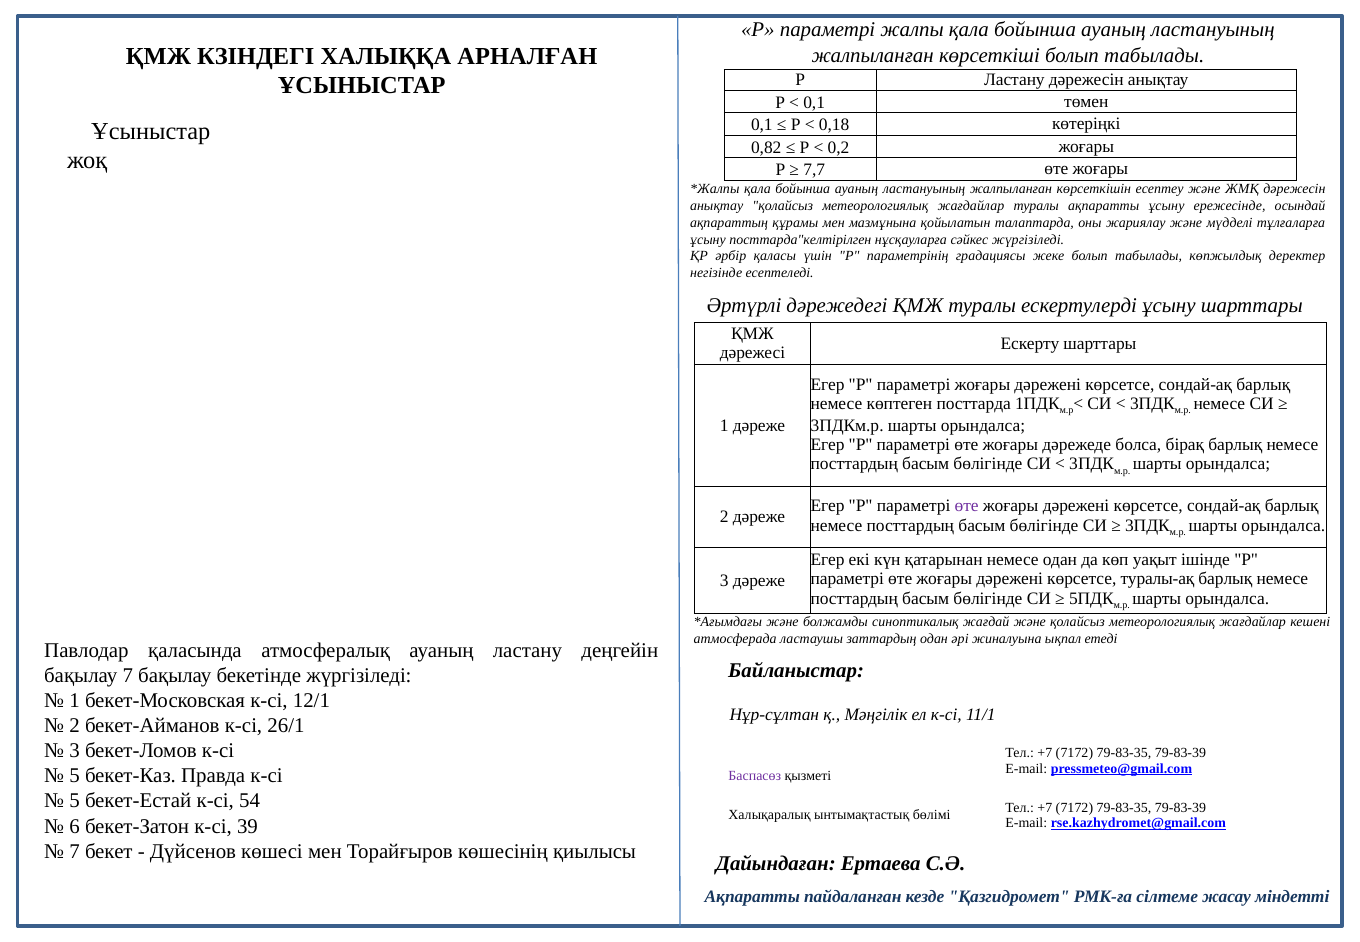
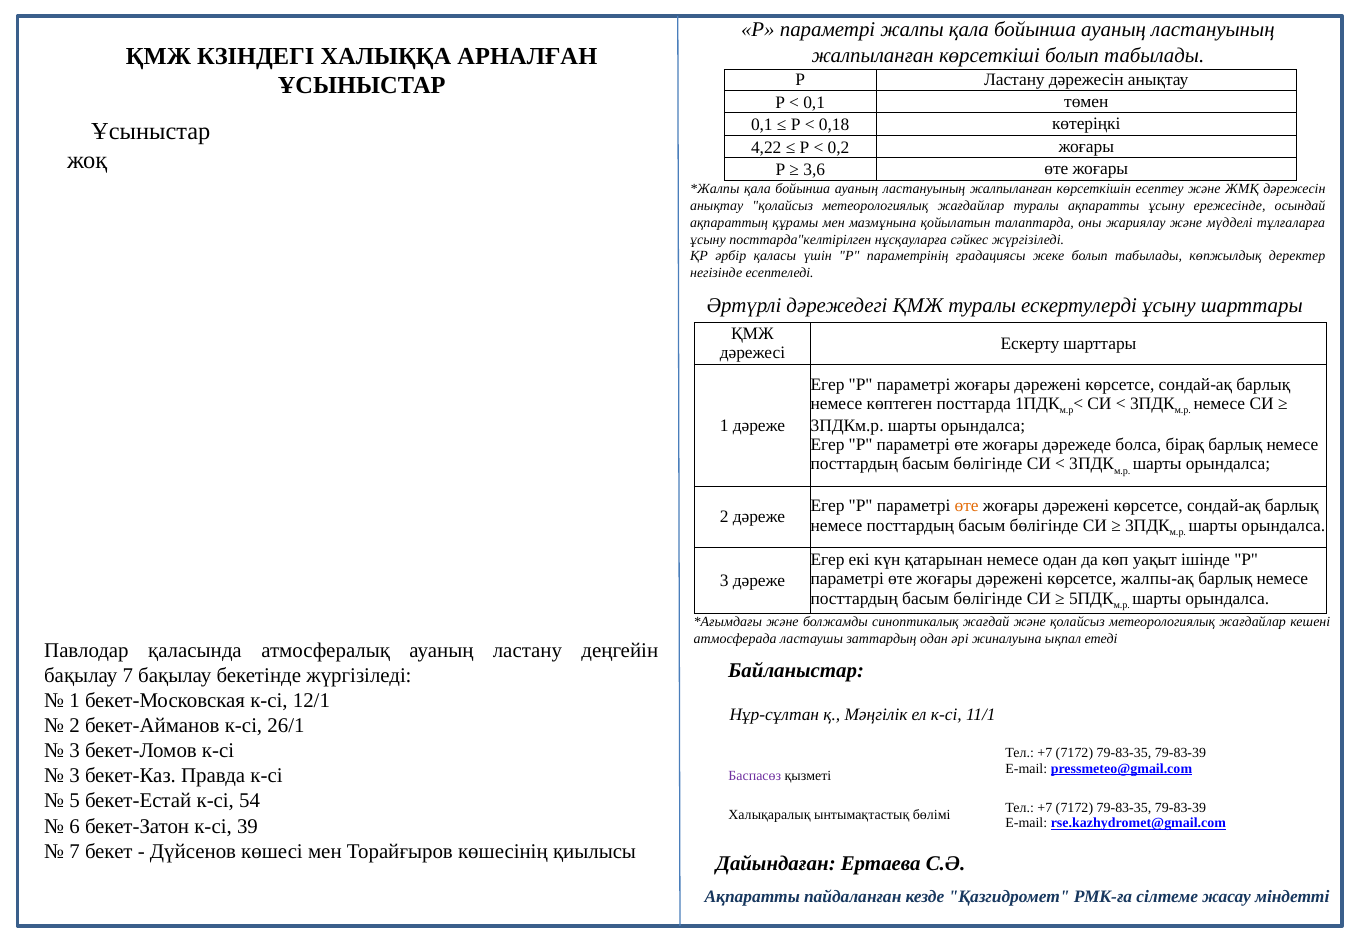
0,82: 0,82 -> 4,22 (766, 147)
7,7: 7,7 -> 3,6 (814, 170)
өте colour: purple -> orange (967, 506)
туралы-ақ: туралы-ақ -> жалпы-ақ (1157, 579)
5: 5 -> 3 (75, 775)
